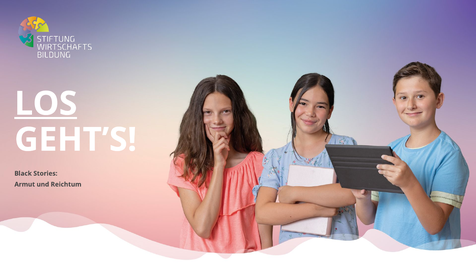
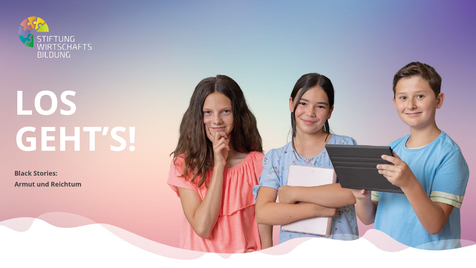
LOS underline: present -> none (46, 104)
